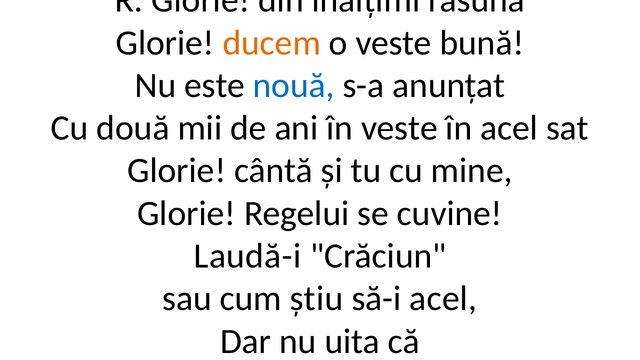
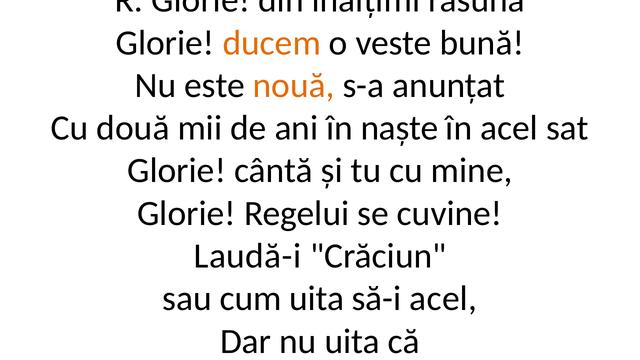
nouă colour: blue -> orange (294, 85)
în veste: veste -> naște (399, 128)
cum știu: știu -> uita (317, 299)
